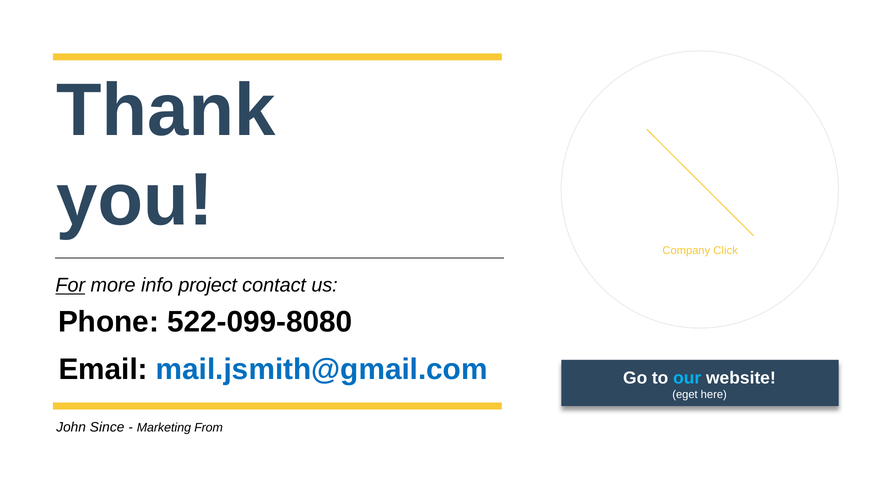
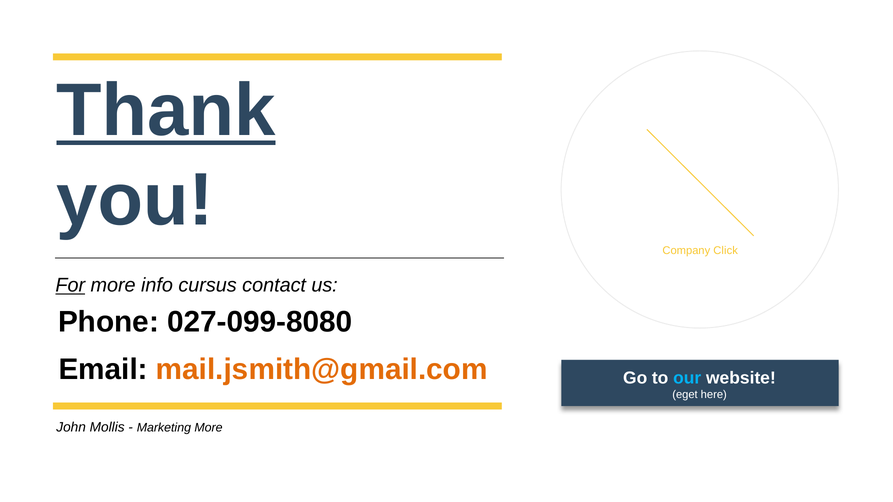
Thank underline: none -> present (166, 111)
project: project -> cursus (208, 286)
522-099-8080: 522-099-8080 -> 027-099-8080 (260, 322)
mail.jsmith@gmail.com colour: blue -> orange (322, 369)
Since: Since -> Mollis (107, 428)
Marketing From: From -> More (209, 428)
